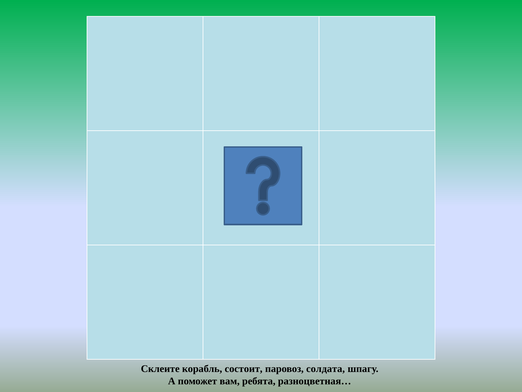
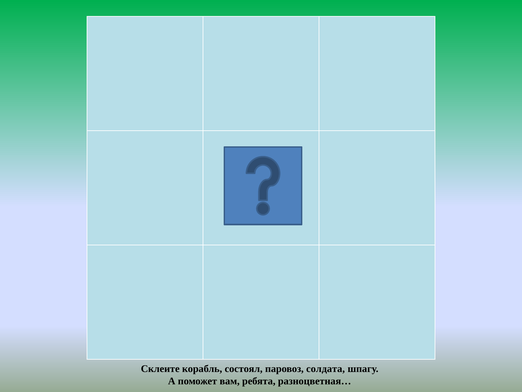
состоит: состоит -> состоял (244, 368)
